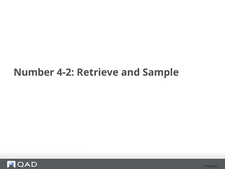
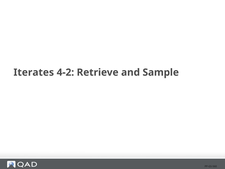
Number: Number -> Iterates (34, 72)
